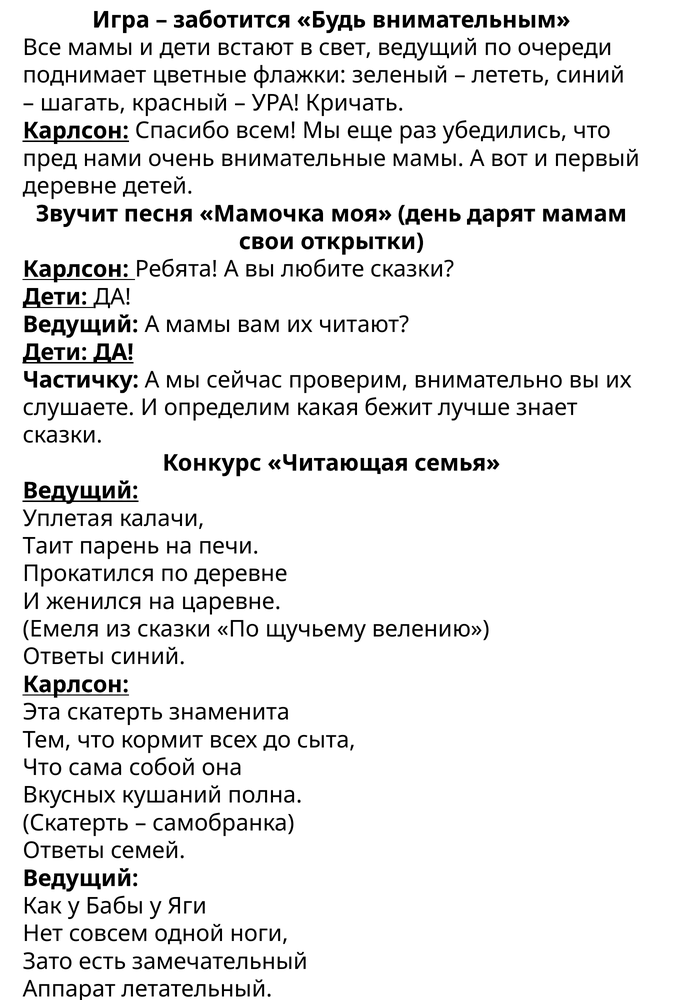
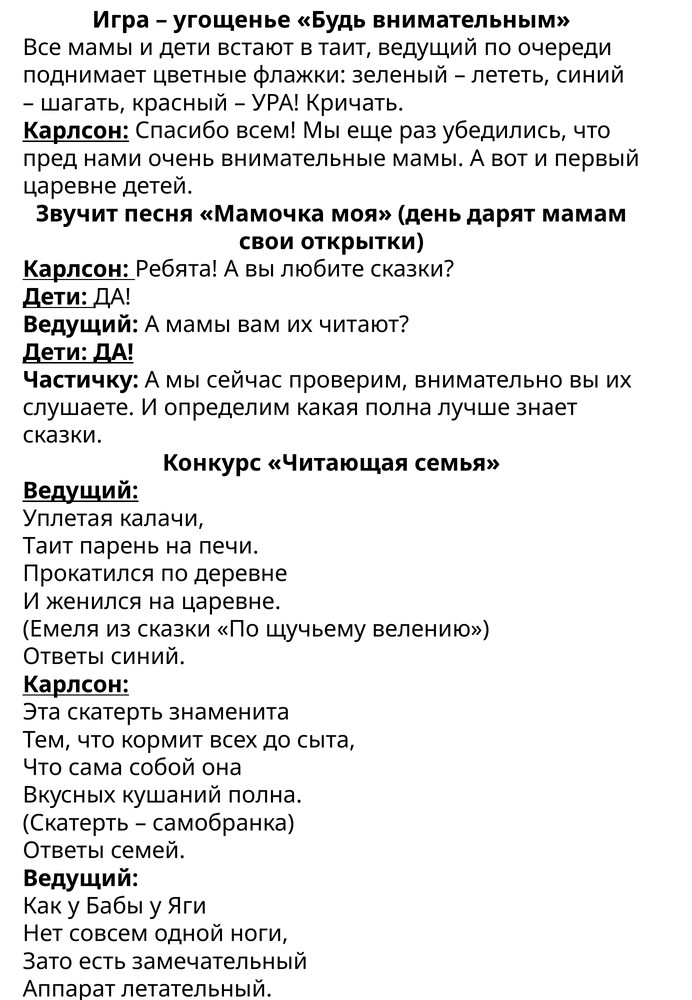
заботится: заботится -> угощенье (232, 20)
в свет: свет -> таит (345, 48)
деревне: деревне -> царевне (70, 186)
какая бежит: бежит -> полна (399, 407)
